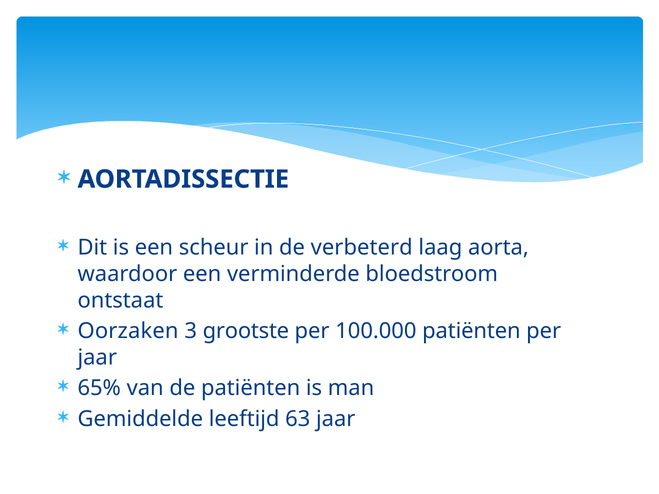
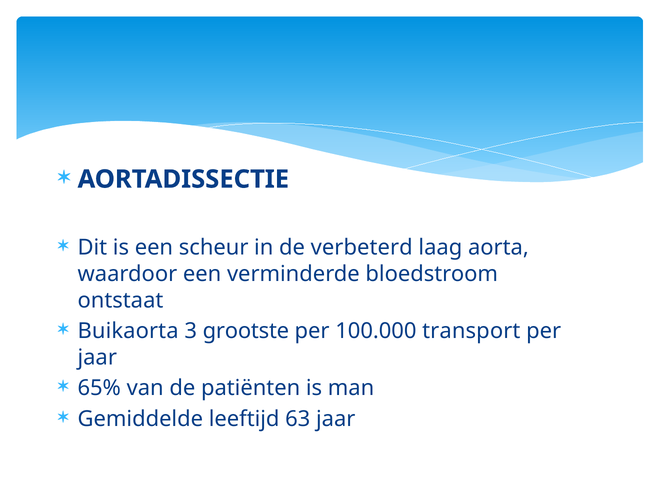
Oorzaken: Oorzaken -> Buikaorta (128, 331)
100.000 patiënten: patiënten -> transport (471, 331)
